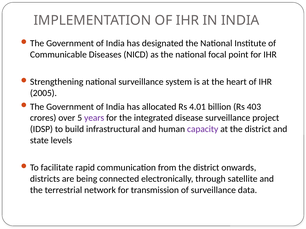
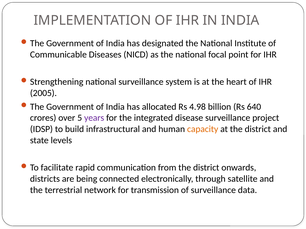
4.01: 4.01 -> 4.98 (198, 107)
403: 403 -> 640 (254, 107)
capacity colour: purple -> orange (203, 129)
